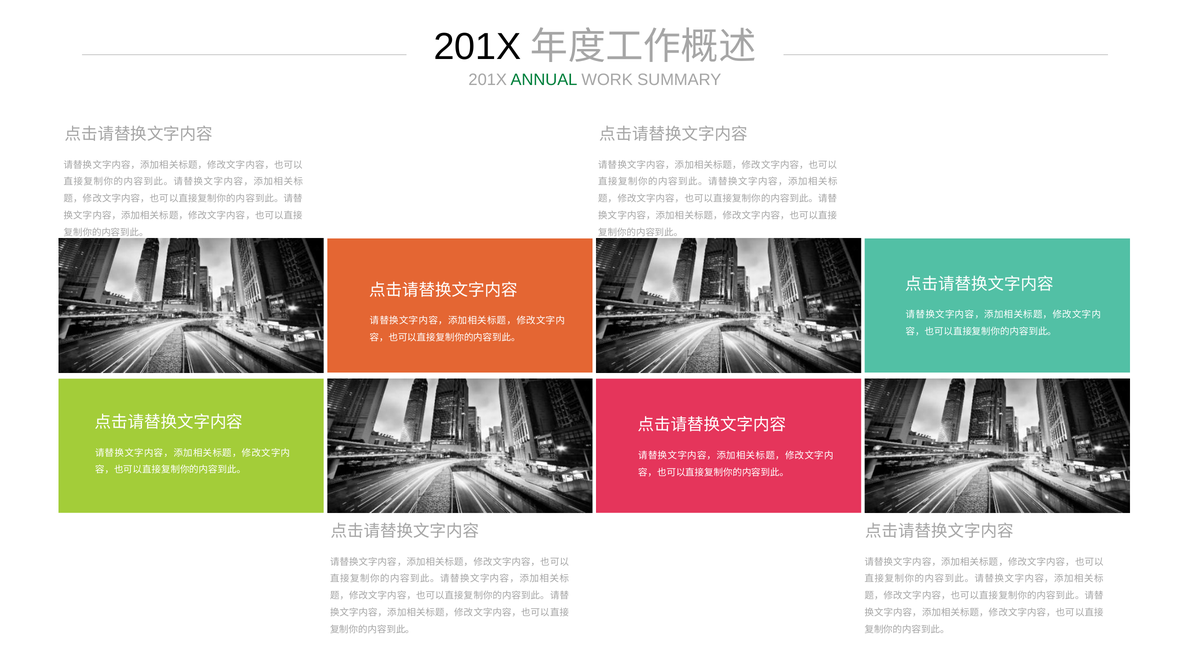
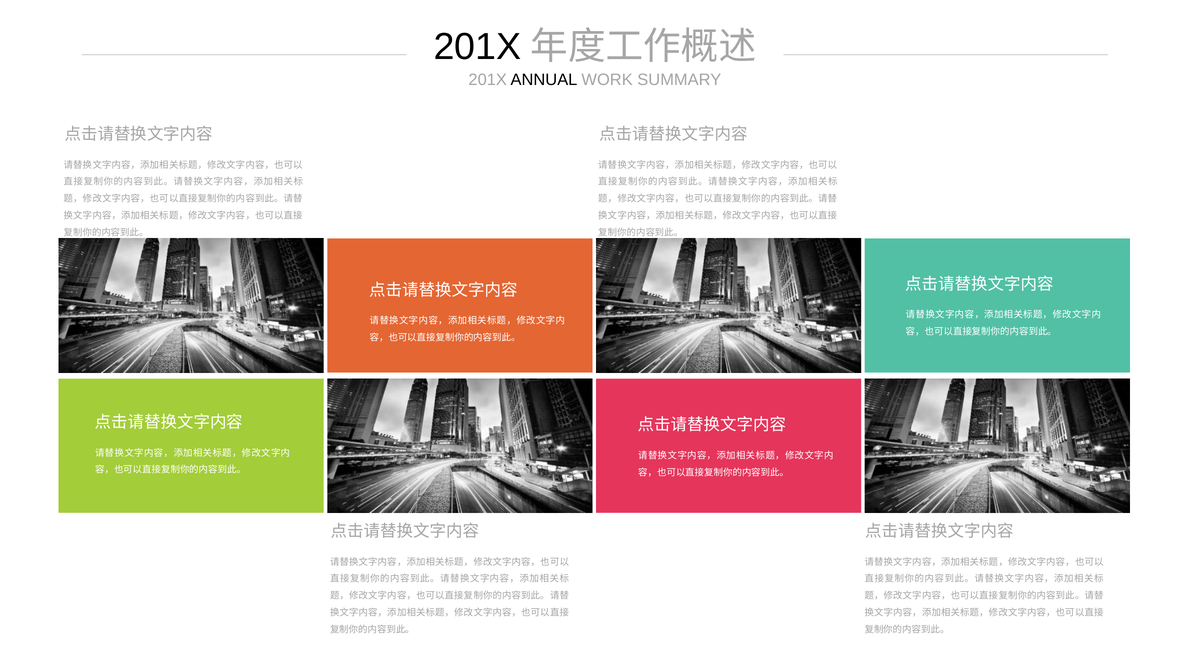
ANNUAL colour: green -> black (544, 80)
